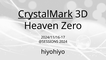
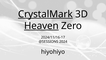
Heaven underline: none -> present (41, 26)
